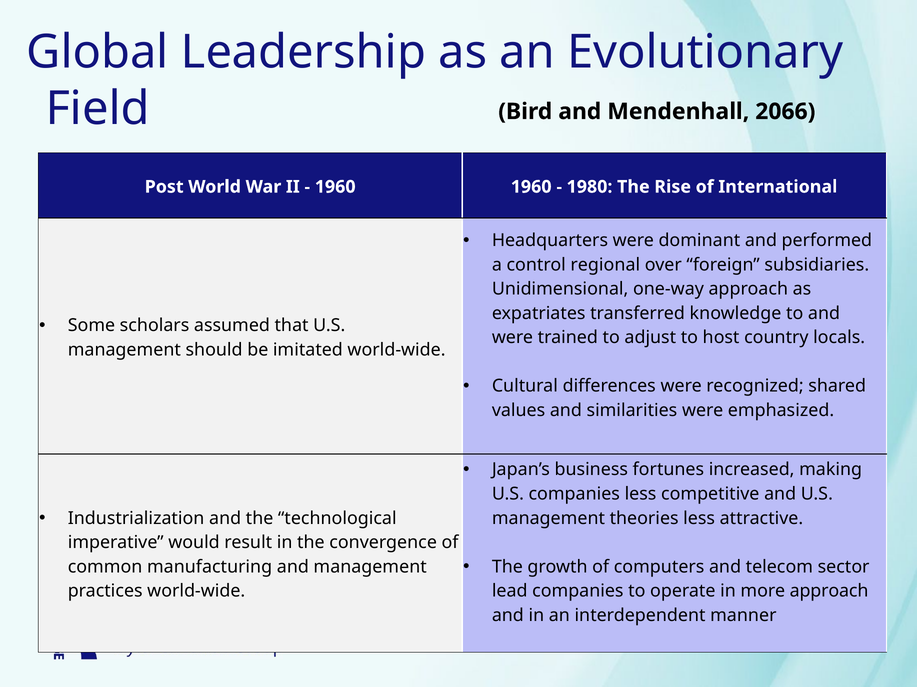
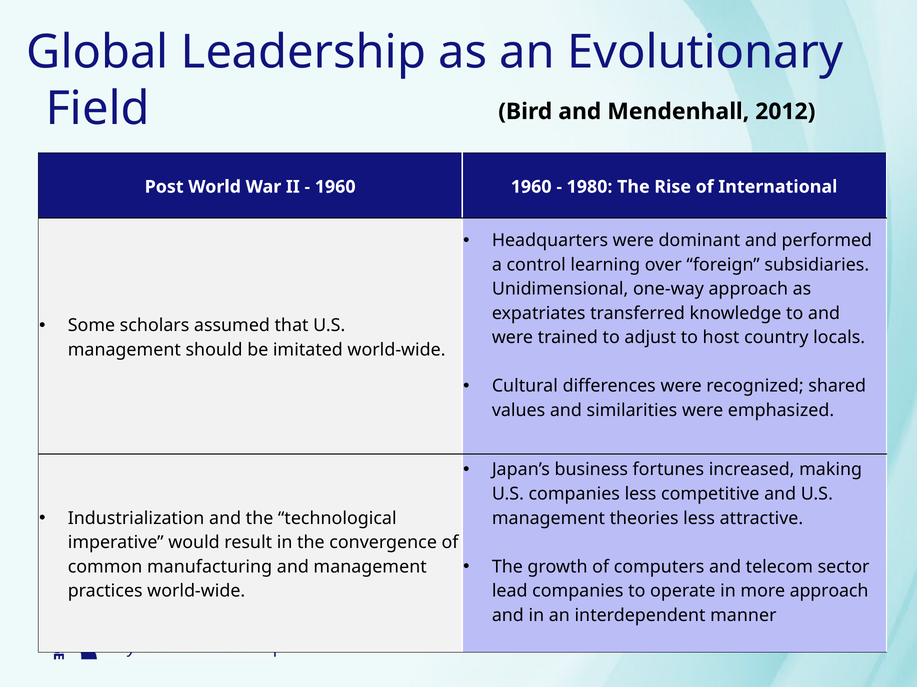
2066: 2066 -> 2012 (785, 112)
regional: regional -> learning (605, 265)
